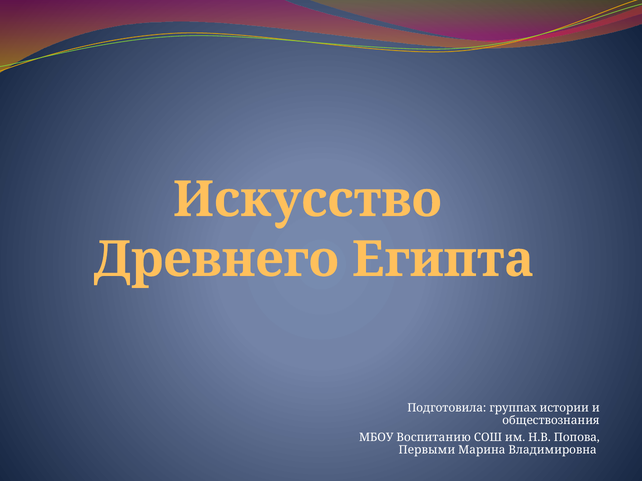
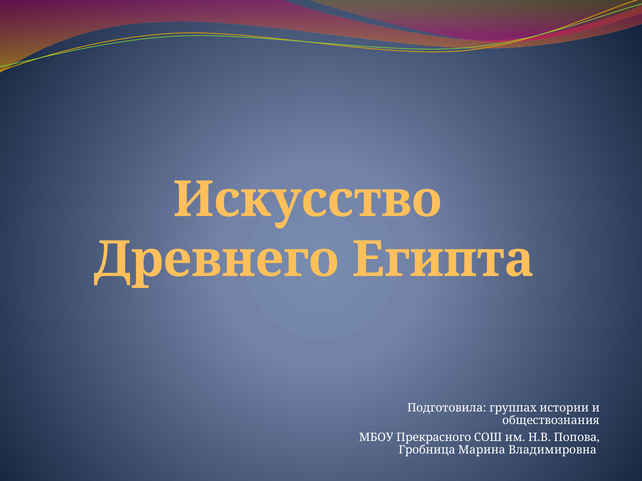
Воспитанию: Воспитанию -> Прекрасного (434, 438)
Первыми: Первыми -> Гробница (427, 450)
